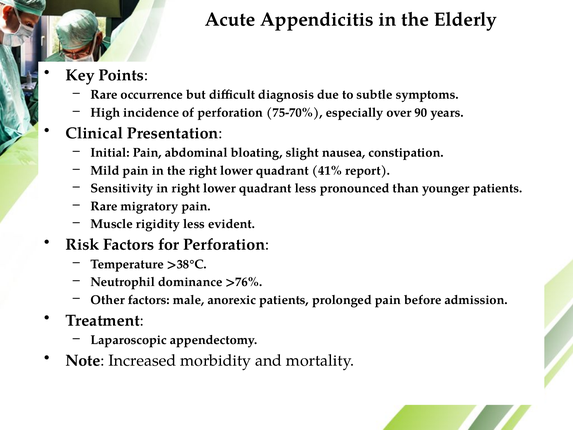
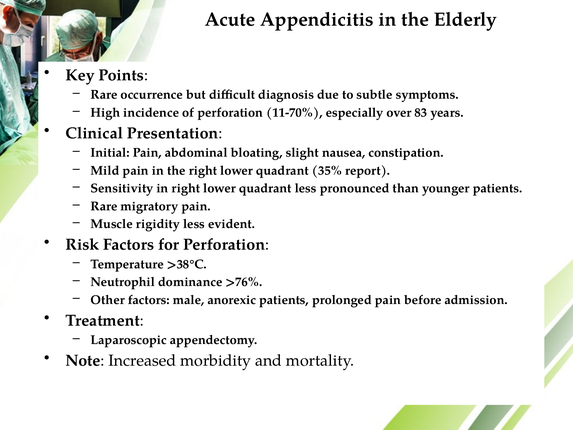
75-70%: 75-70% -> 11-70% (294, 113)
90: 90 -> 83 (421, 113)
41%: 41% -> 35% (327, 170)
